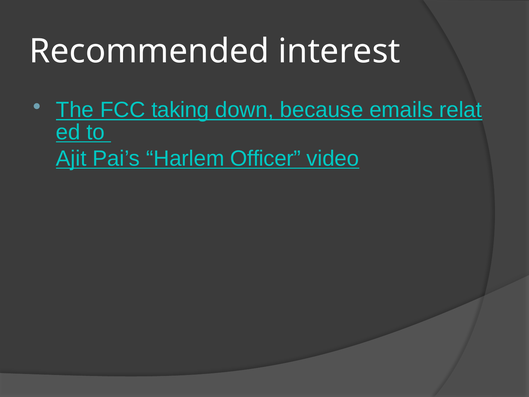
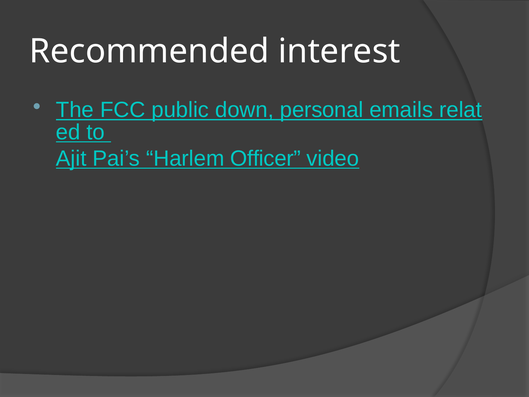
taking: taking -> public (180, 110)
because: because -> personal (322, 110)
